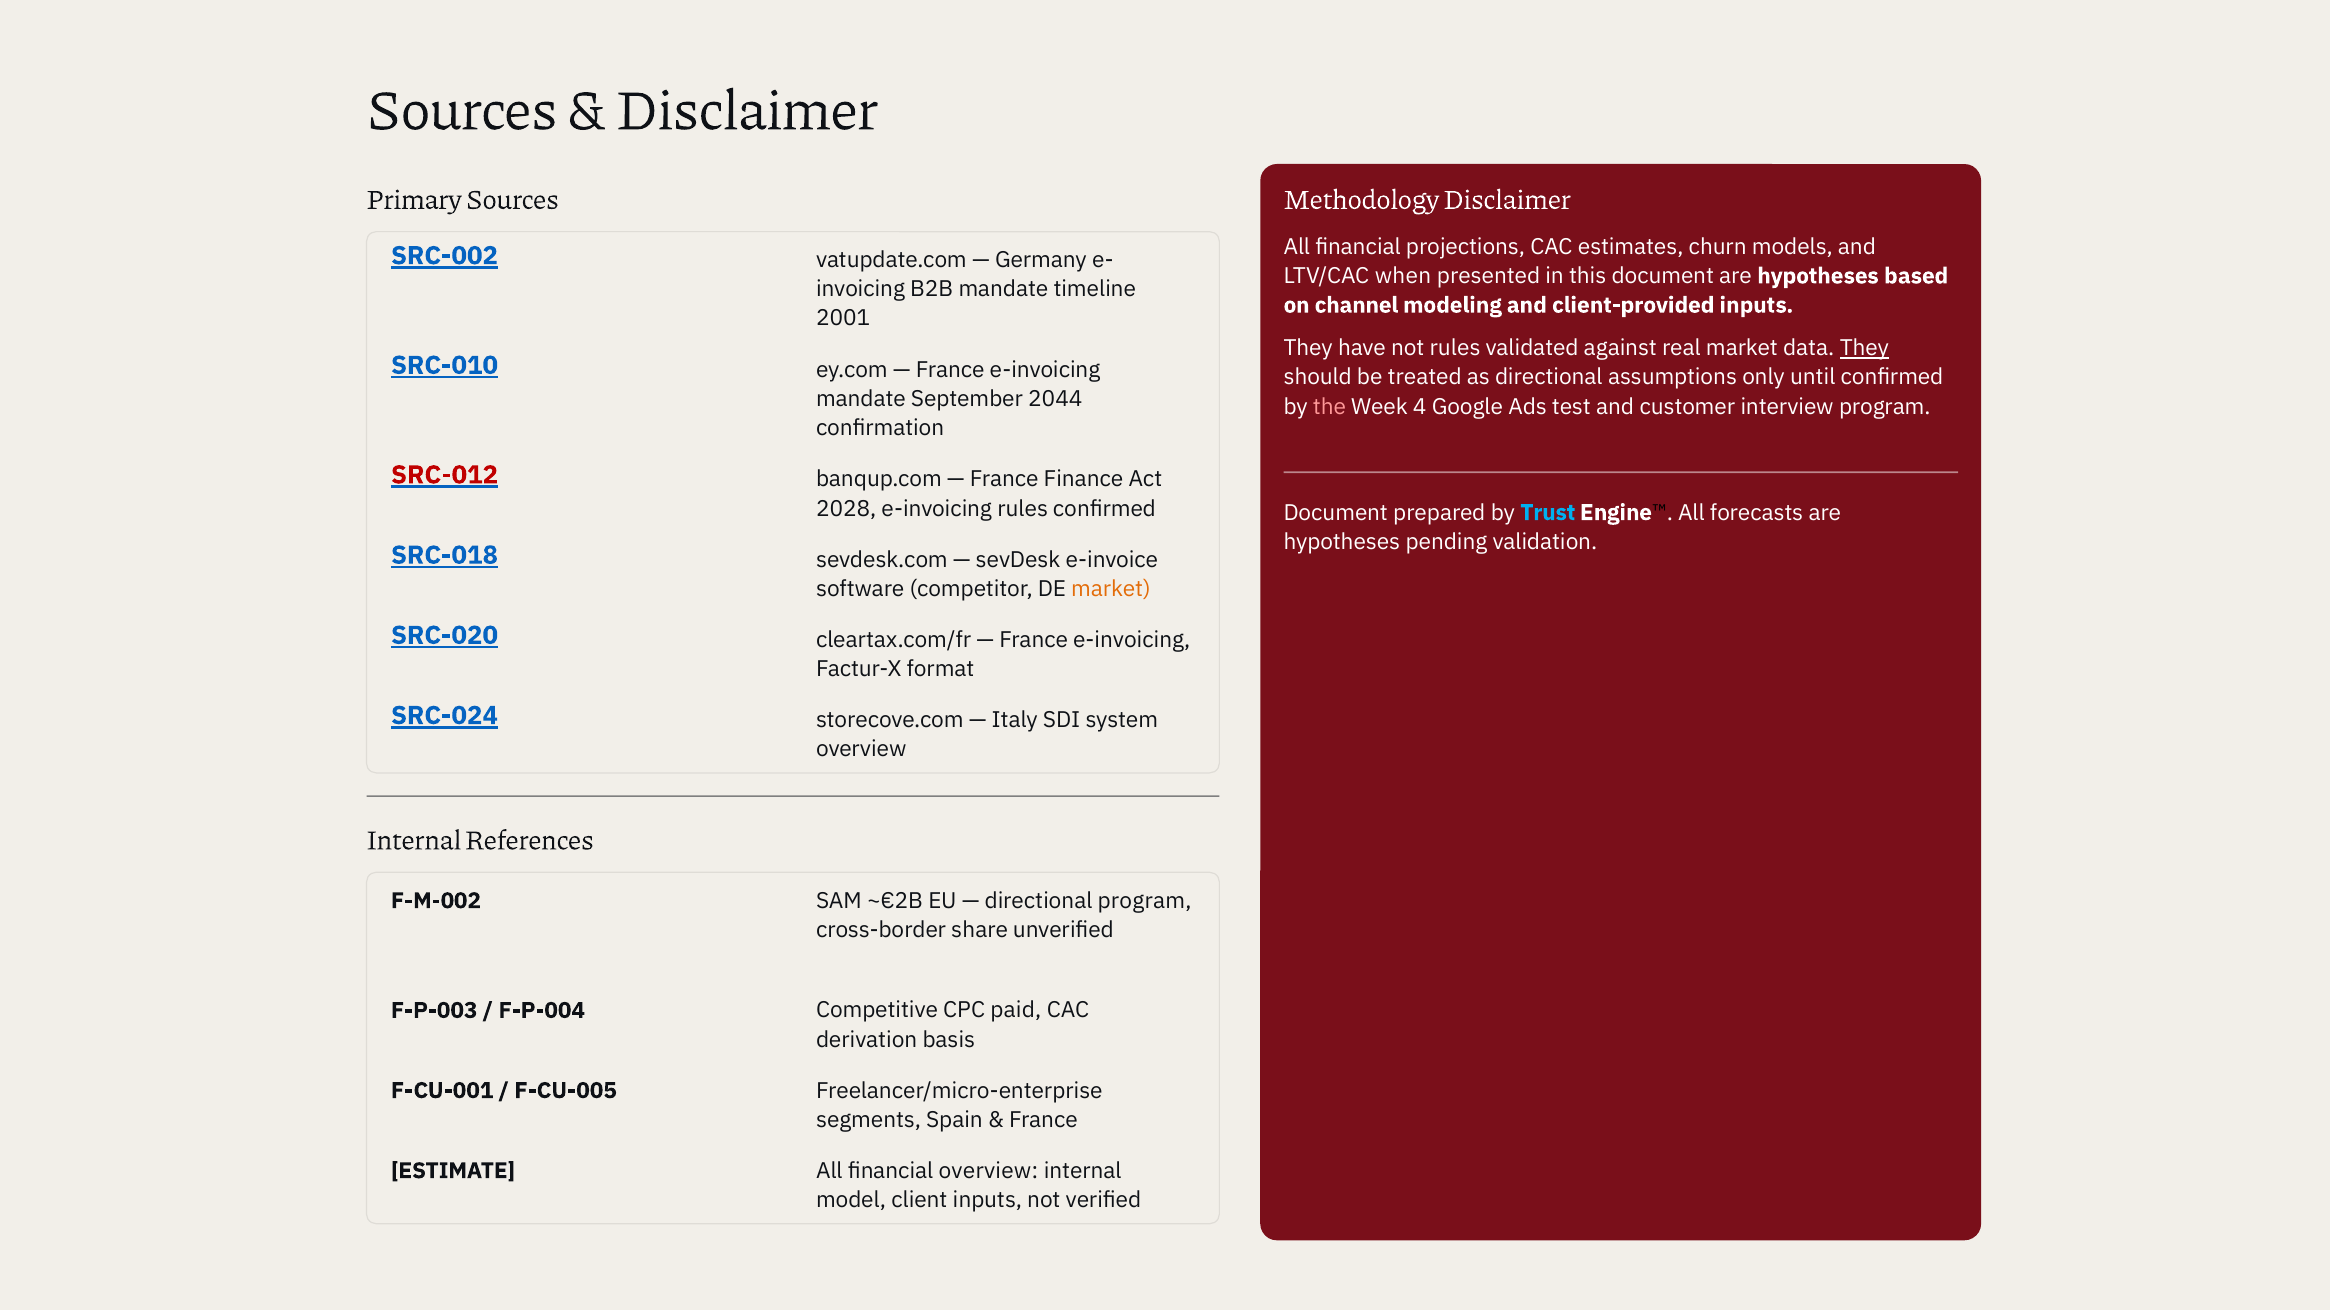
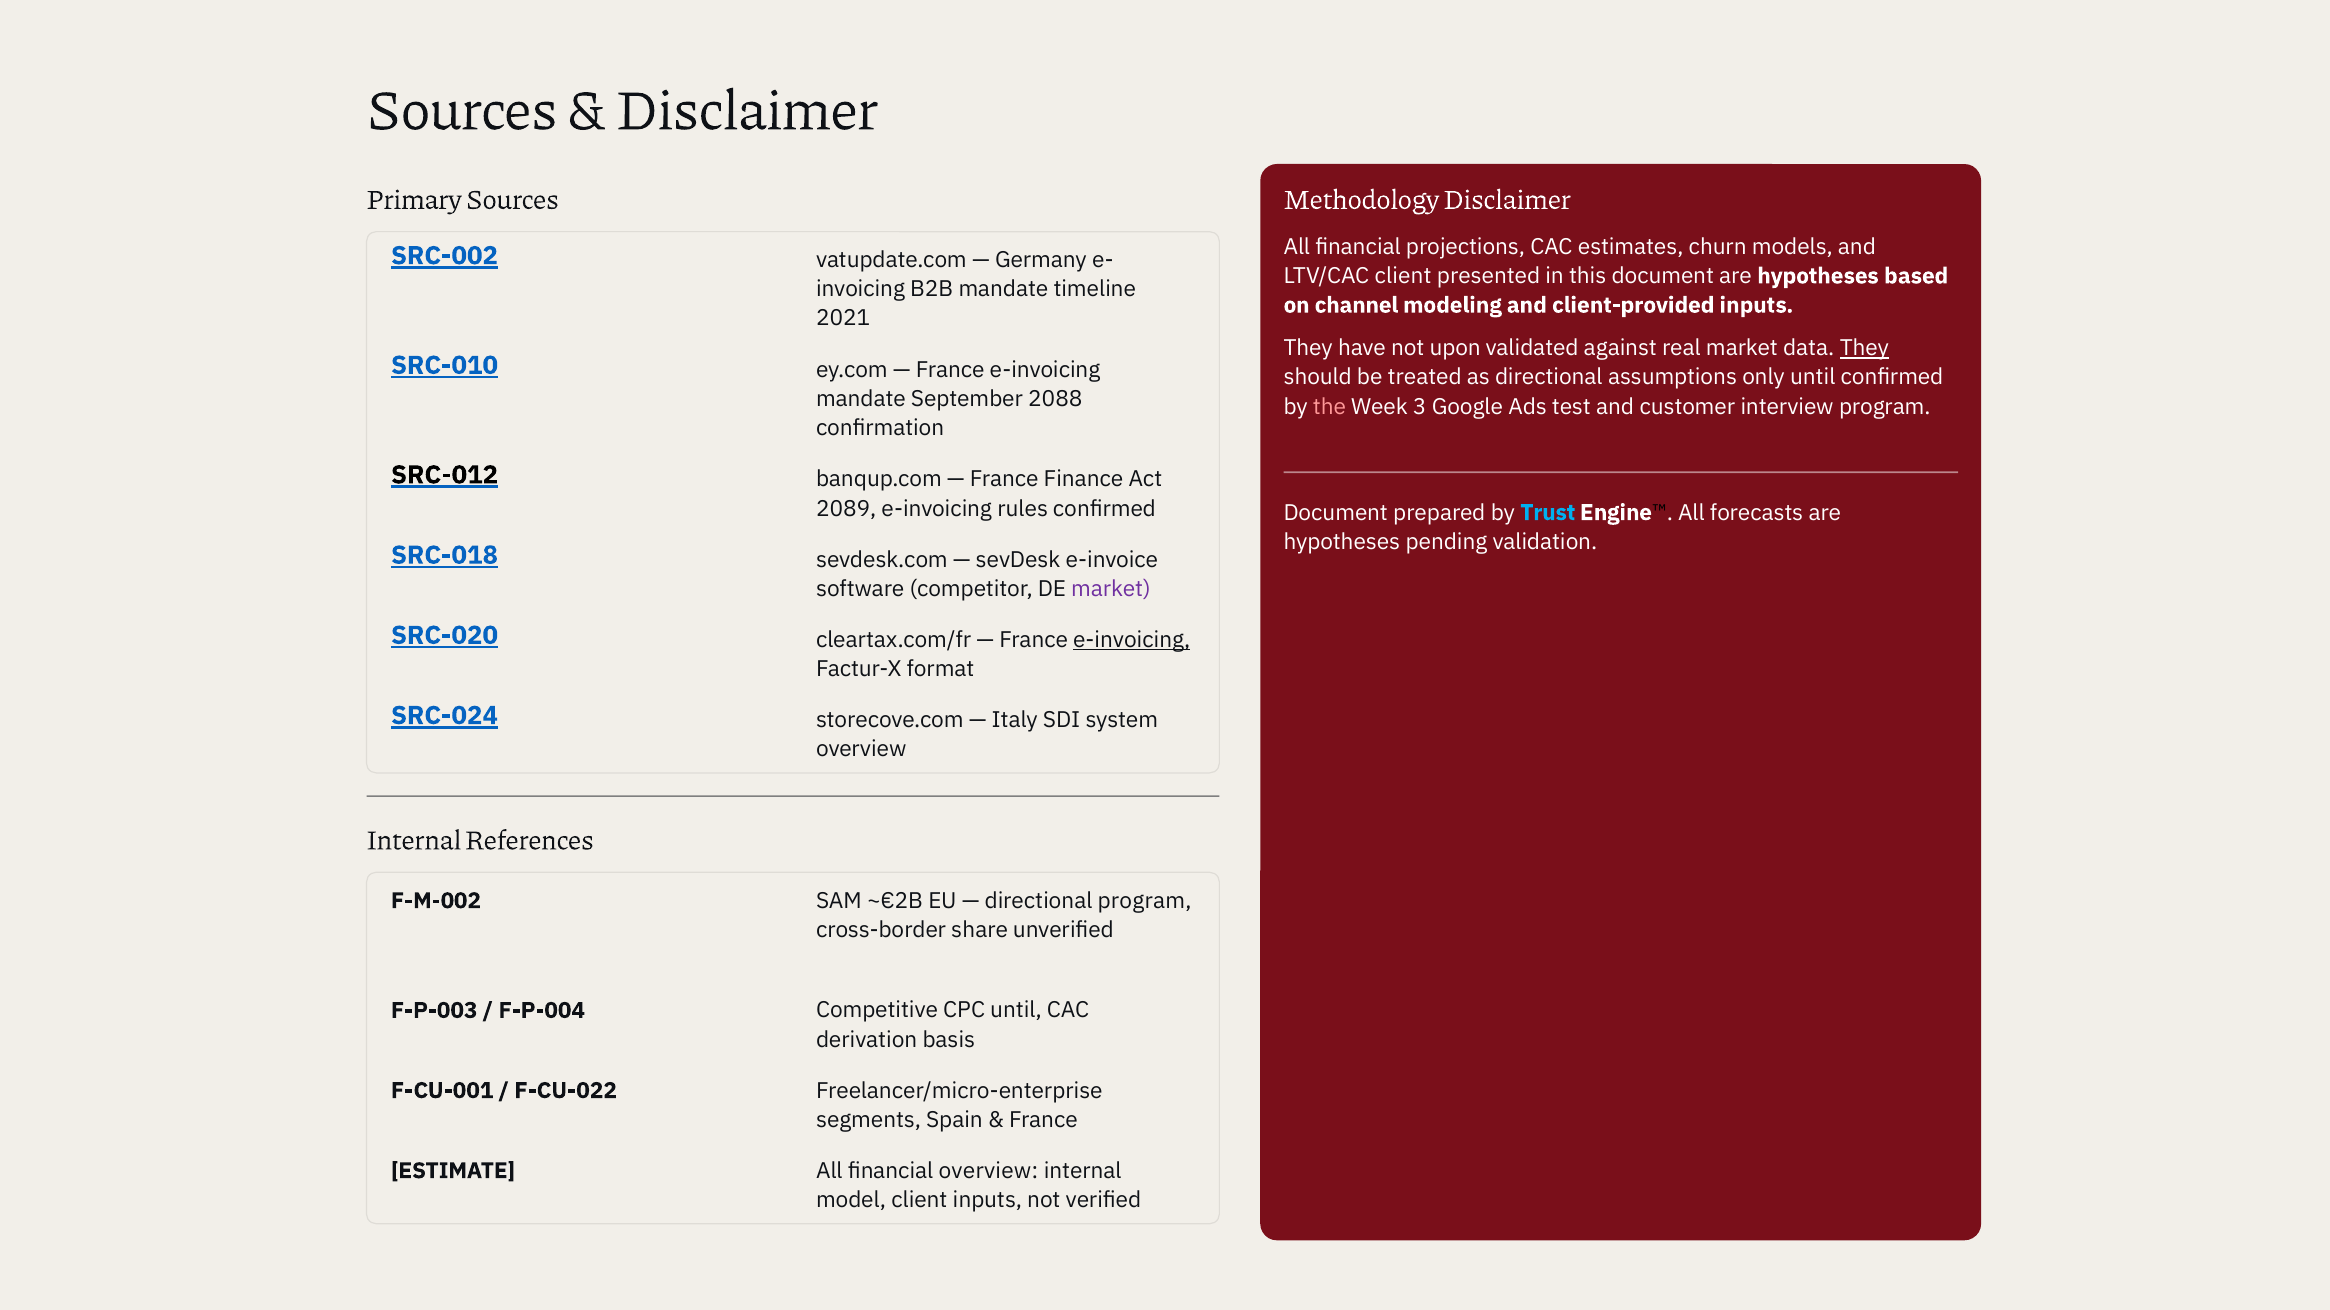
LTV/CAC when: when -> client (1403, 276)
2001: 2001 -> 2021 (843, 319)
not rules: rules -> upon (1455, 349)
2044: 2044 -> 2088 (1055, 399)
4: 4 -> 3 (1420, 407)
SRC-012 colour: red -> black (445, 475)
2028: 2028 -> 2089 (846, 509)
market colour: orange -> purple (1111, 589)
e-invoicing underline: none -> present (1132, 640)
CPC paid: paid -> until (1016, 1011)
F-CU-005: F-CU-005 -> F-CU-022 (566, 1091)
